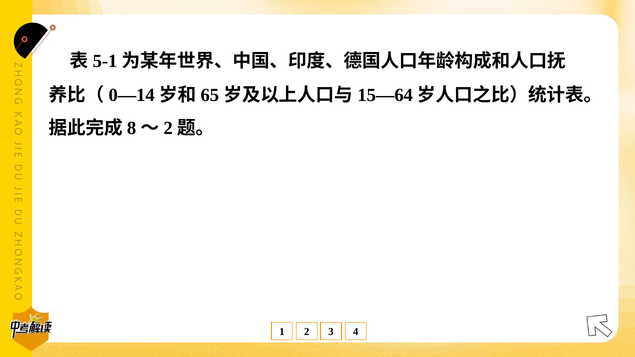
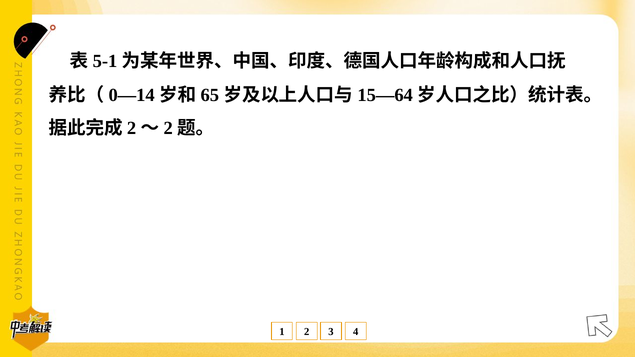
8: 8 -> 2 (132, 128)
